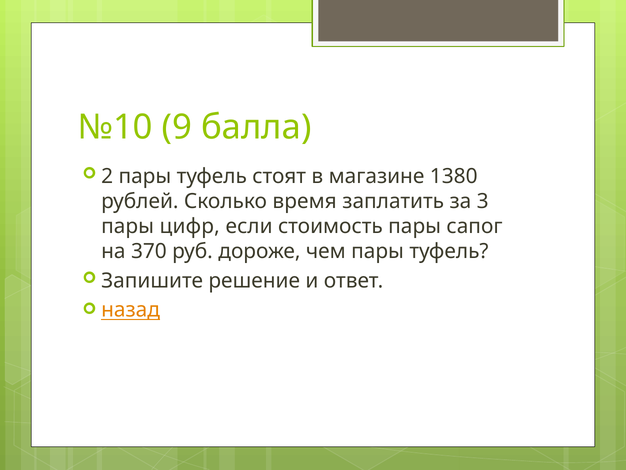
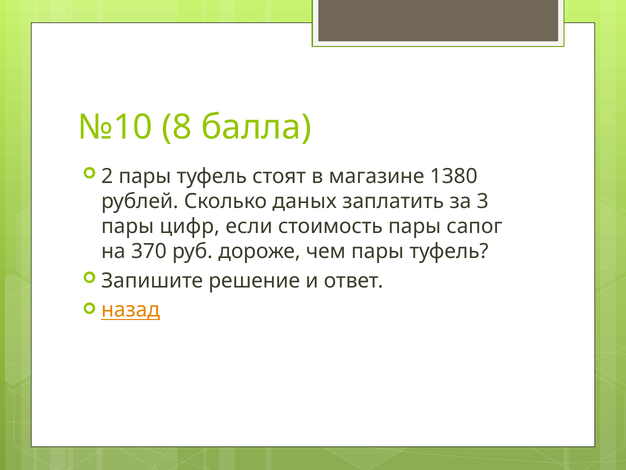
9: 9 -> 8 (177, 127)
время: время -> даных (305, 201)
